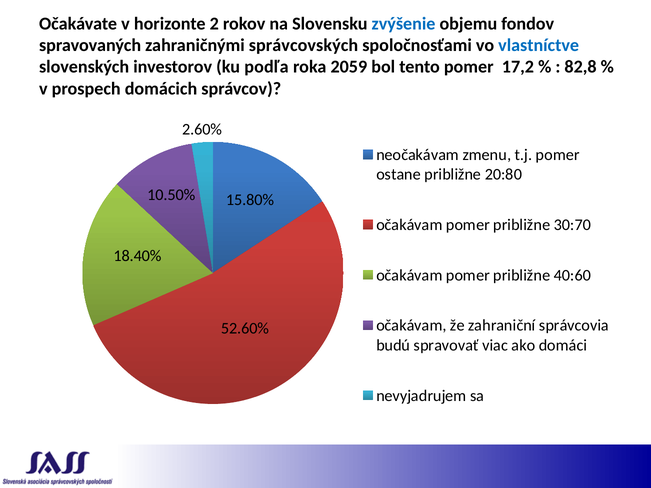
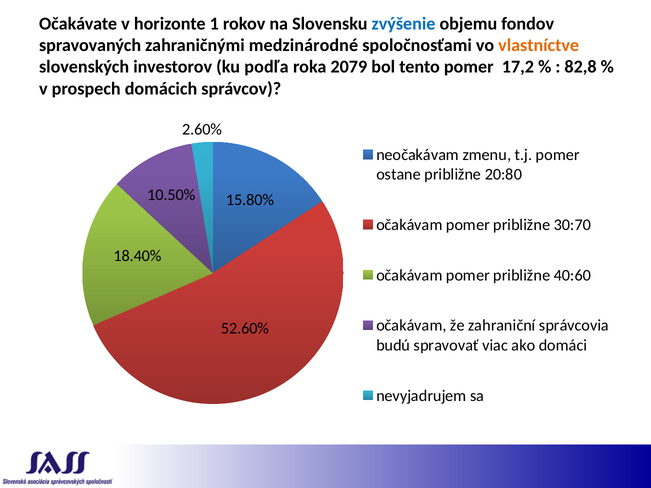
2: 2 -> 1 (214, 24)
správcovských: správcovských -> medzinárodné (303, 45)
vlastníctve colour: blue -> orange (539, 45)
2059: 2059 -> 2079 (349, 67)
